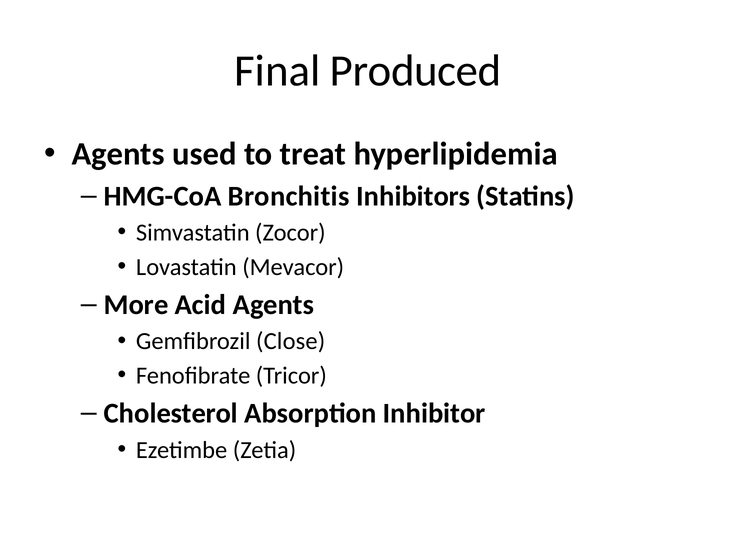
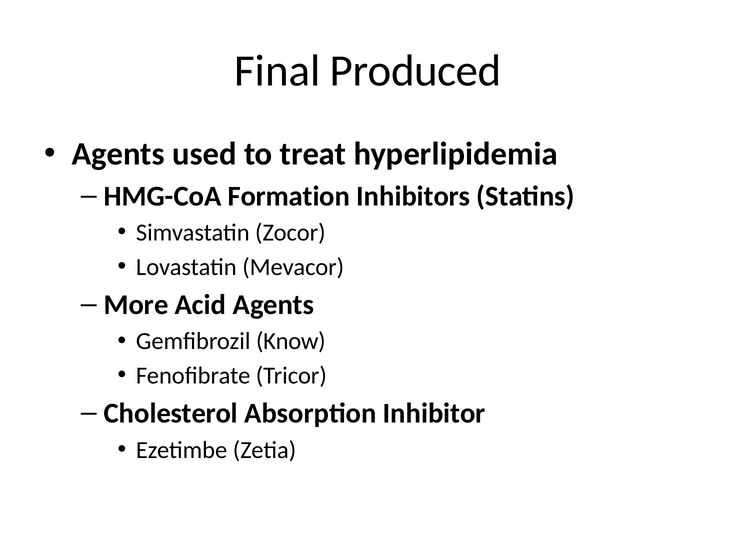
Bronchitis: Bronchitis -> Formation (289, 196)
Close: Close -> Know (291, 342)
